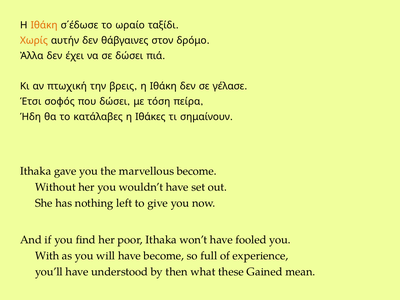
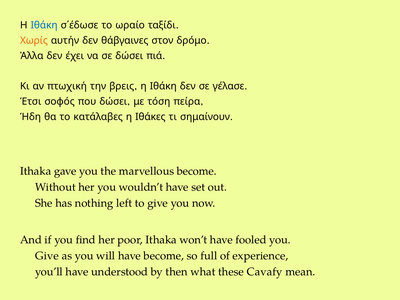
Ιθάκη colour: orange -> blue (44, 25)
With: With -> Give (47, 256)
Gained: Gained -> Cavafy (265, 272)
